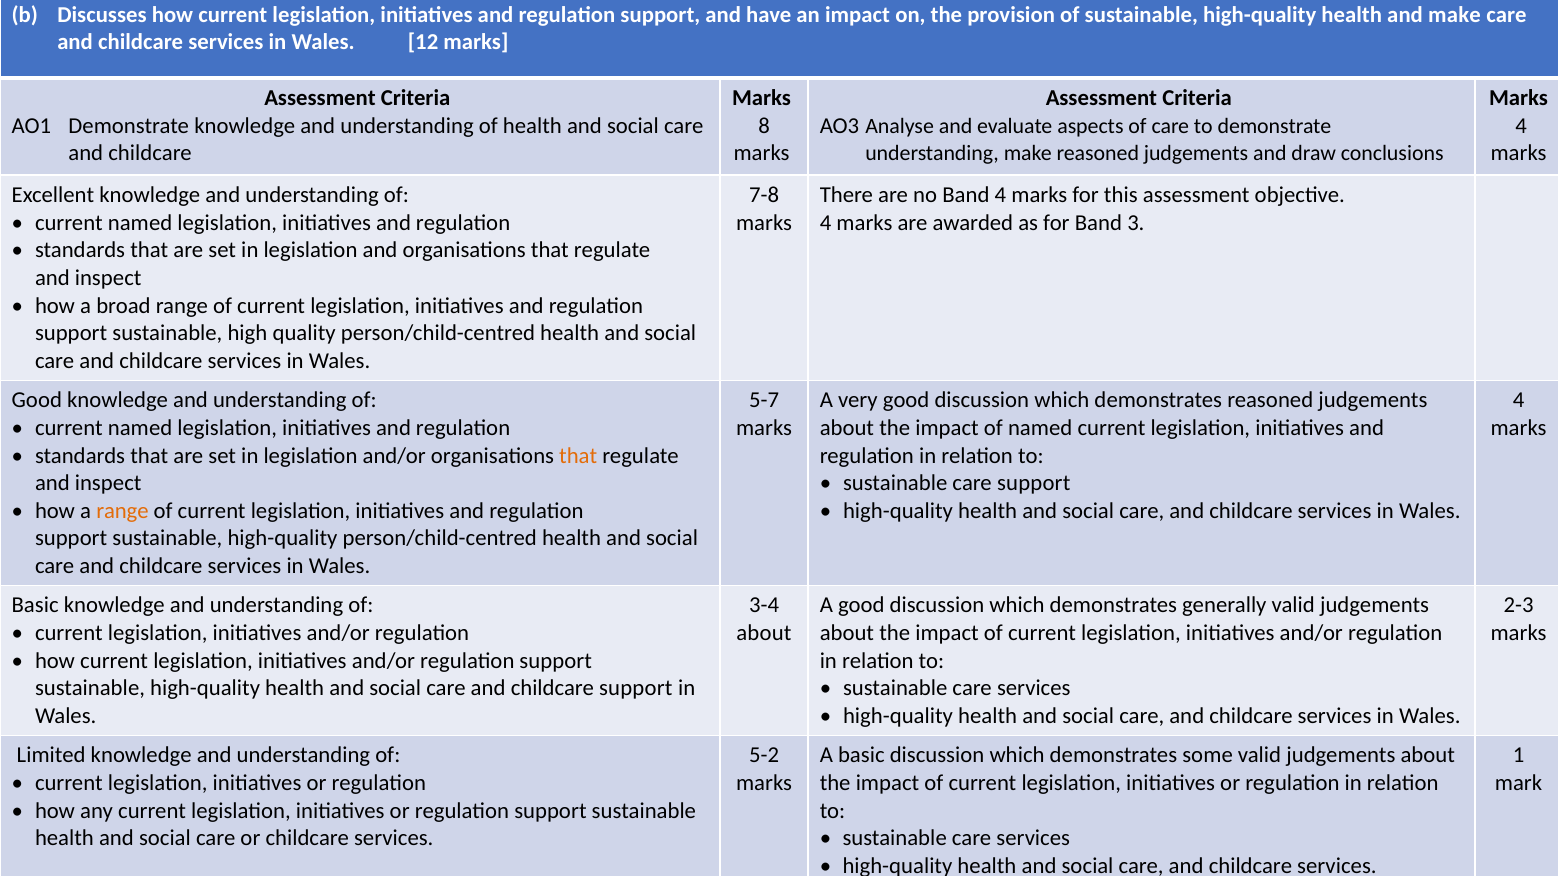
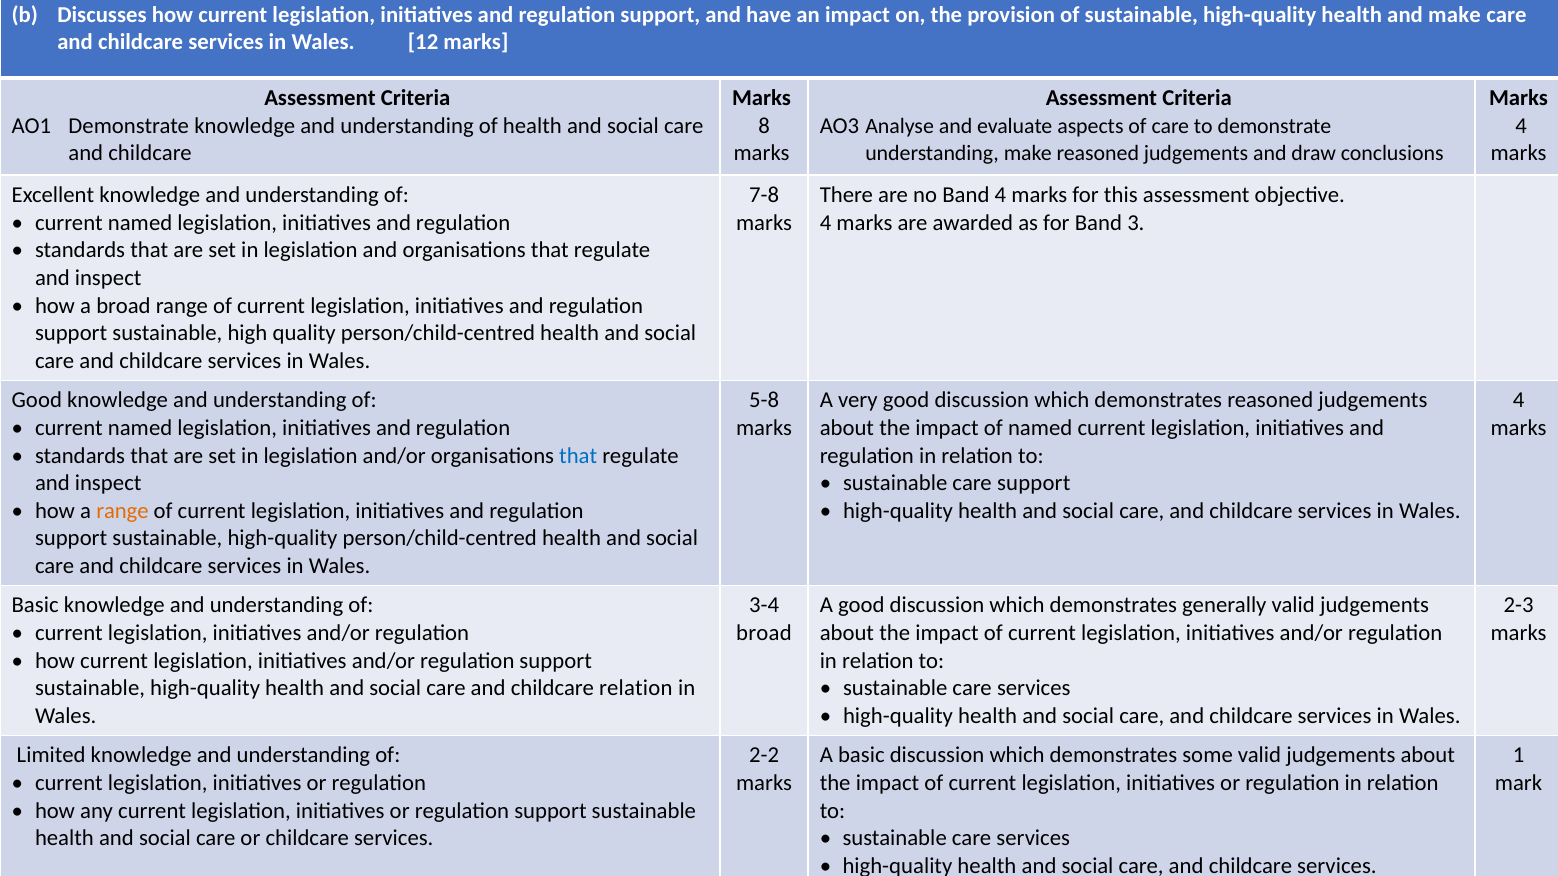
5-7: 5-7 -> 5-8 (764, 400)
that colour: orange -> blue (578, 456)
about: about -> broad (764, 633)
childcare support: support -> relation (636, 689)
5-2: 5-2 -> 2-2 (764, 756)
